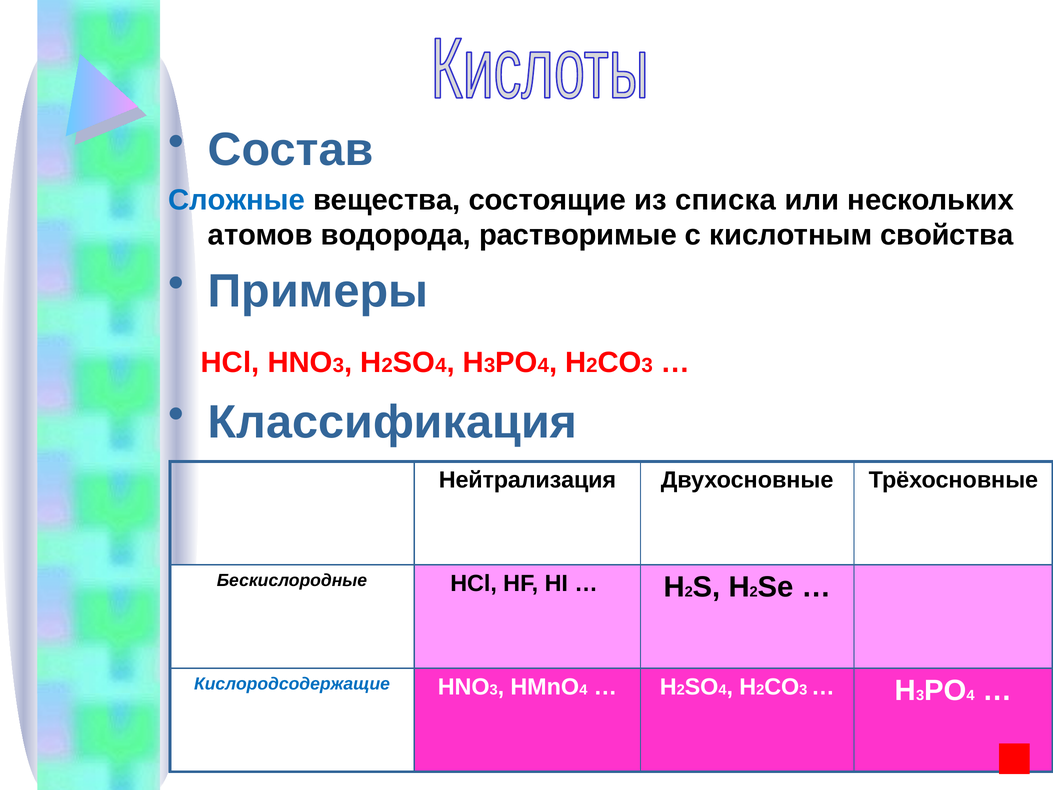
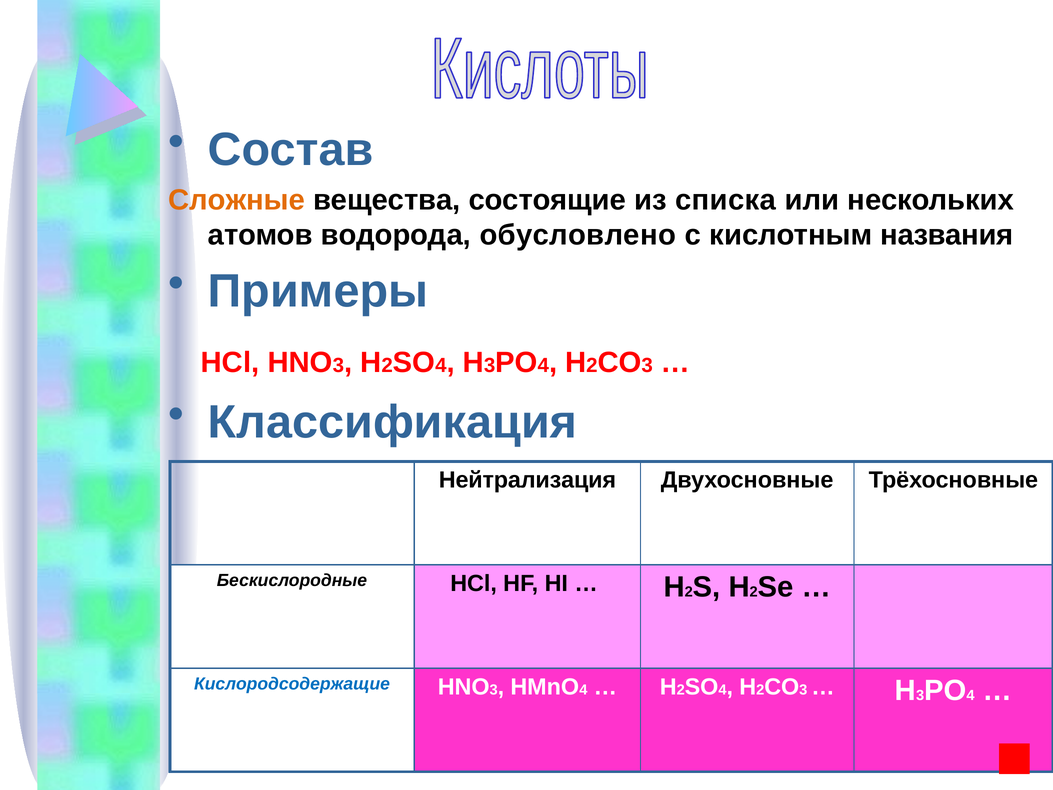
Сложные colour: blue -> orange (237, 200)
растворимые: растворимые -> обусловлено (578, 235)
свойства: свойства -> названия (947, 235)
